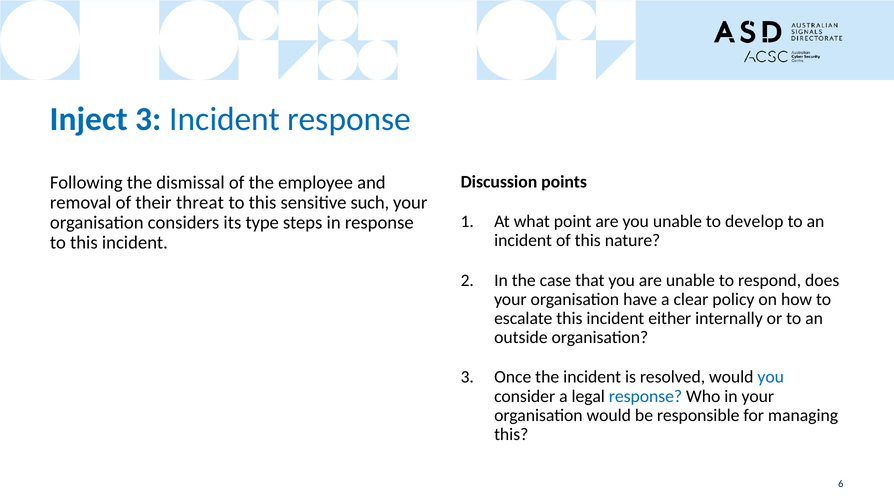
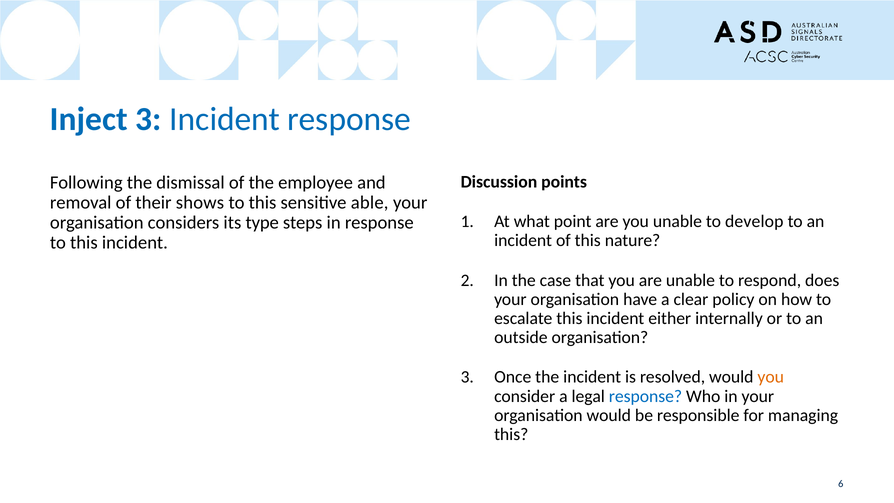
threat: threat -> shows (200, 202)
such: such -> able (370, 202)
you colour: blue -> orange (771, 377)
